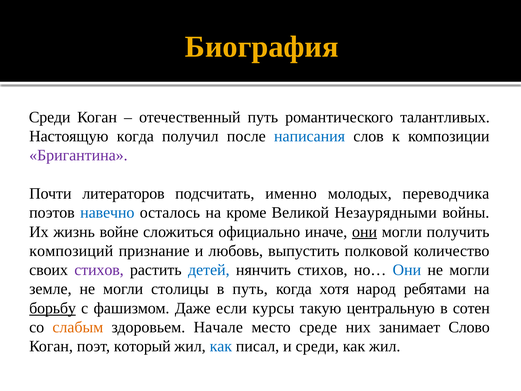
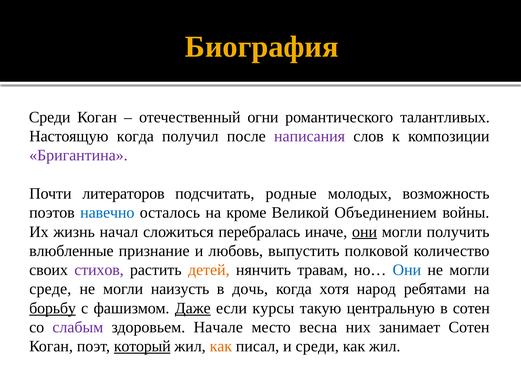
отечественный путь: путь -> огни (263, 117)
написания colour: blue -> purple (310, 136)
именно: именно -> родные (291, 193)
переводчика: переводчика -> возможность (446, 193)
Незаурядными: Незаурядными -> Объединением (386, 213)
войне: войне -> начал (119, 232)
официально: официально -> перебралась (259, 232)
композиций: композиций -> влюбленные (71, 251)
детей colour: blue -> orange (209, 270)
нянчить стихов: стихов -> травам (323, 270)
земле: земле -> среде (50, 289)
столицы: столицы -> наизусть (180, 289)
в путь: путь -> дочь (250, 289)
Даже underline: none -> present (193, 308)
слабым colour: orange -> purple (78, 327)
среде: среде -> весна (318, 327)
занимает Слово: Слово -> Сотен (469, 327)
который underline: none -> present (142, 346)
как colour: blue -> orange (221, 346)
